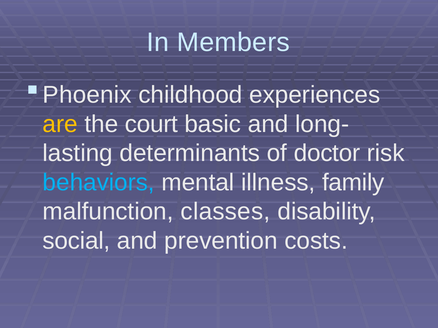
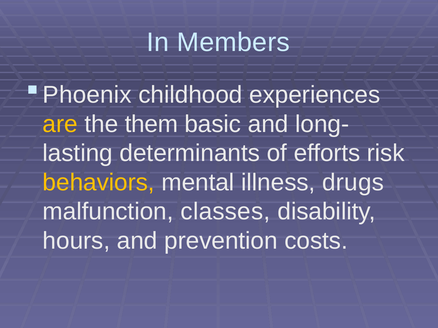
court: court -> them (151, 124)
doctor: doctor -> efforts (327, 153)
behaviors colour: light blue -> yellow (99, 183)
family: family -> drugs (353, 183)
social: social -> hours (76, 241)
